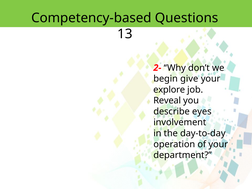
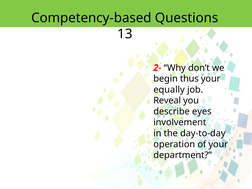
give: give -> thus (189, 79)
explore: explore -> equally (169, 90)
